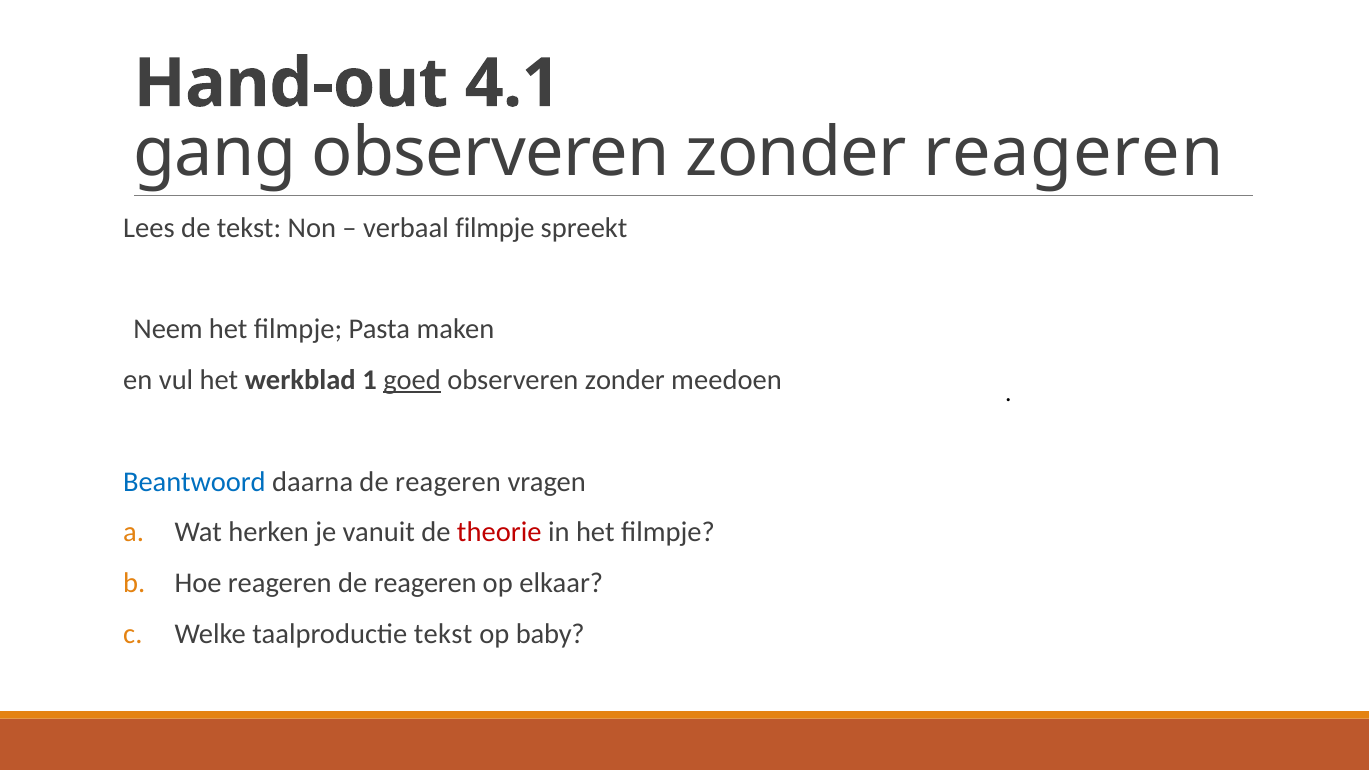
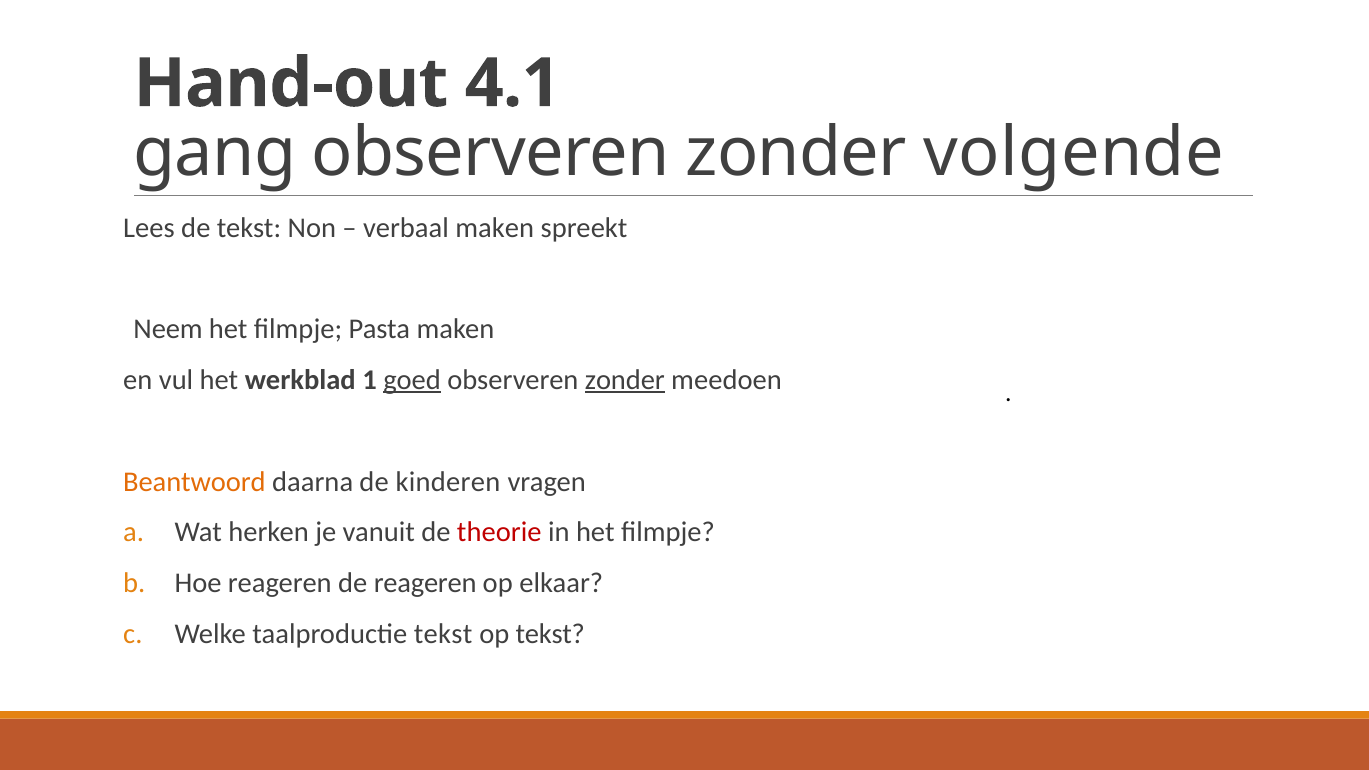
zonder reageren: reageren -> volgende (1074, 153)
verbaal filmpje: filmpje -> maken (495, 228)
zonder underline: none -> present (625, 380)
Beantwoord colour: blue -> orange (194, 482)
daarna de reageren: reageren -> kinderen (448, 482)
op baby: baby -> tekst (550, 634)
